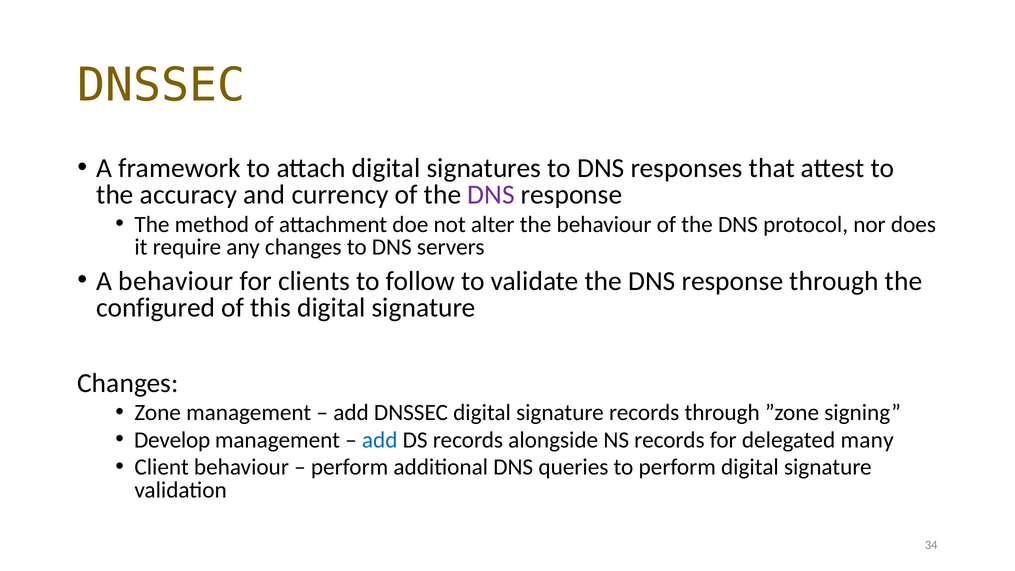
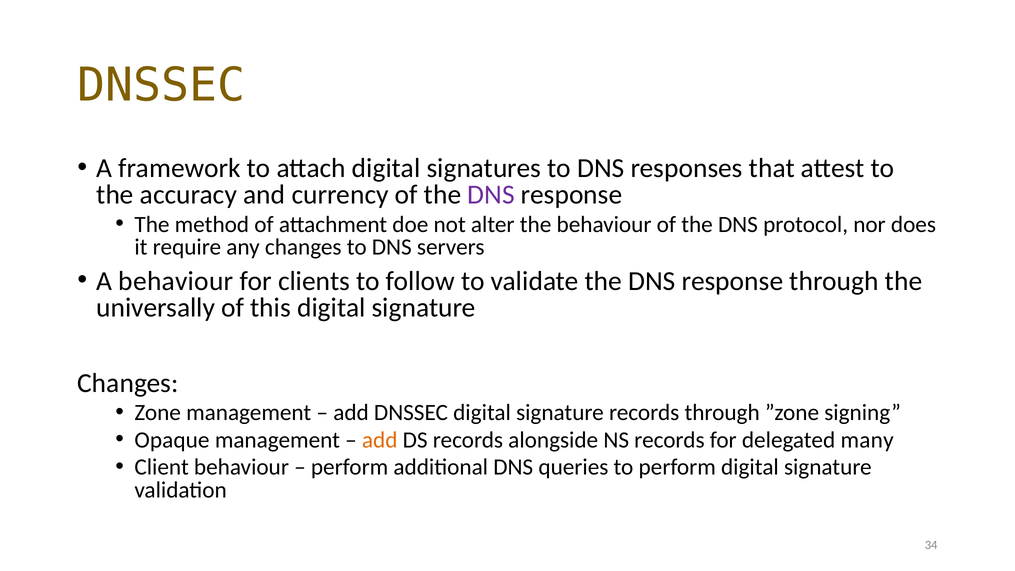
configured: configured -> universally (156, 308)
Develop: Develop -> Opaque (172, 440)
add colour: blue -> orange (380, 440)
